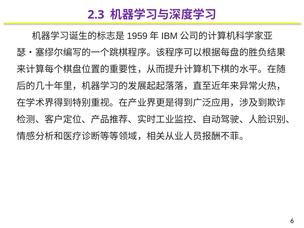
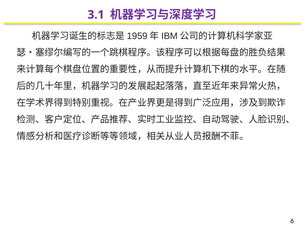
2.3: 2.3 -> 3.1 (96, 15)
